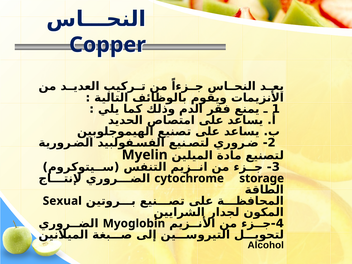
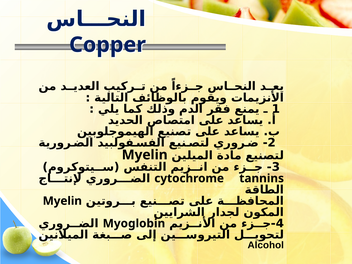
storage: storage -> tannins (262, 178)
Sexual: Sexual -> Myelin (62, 201)
